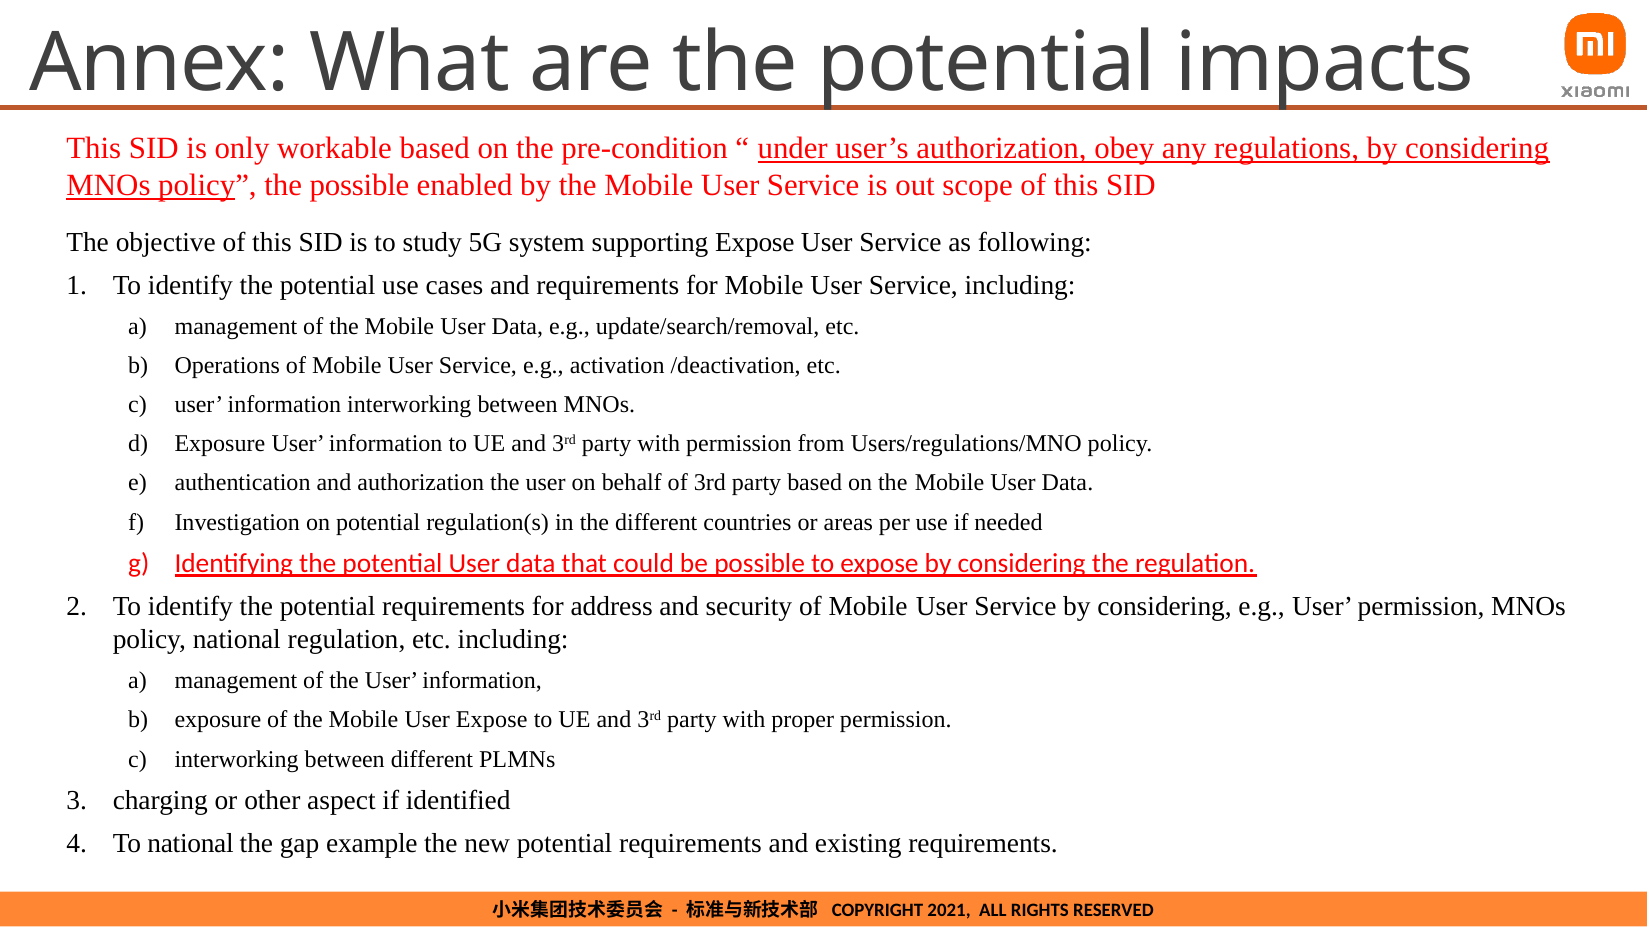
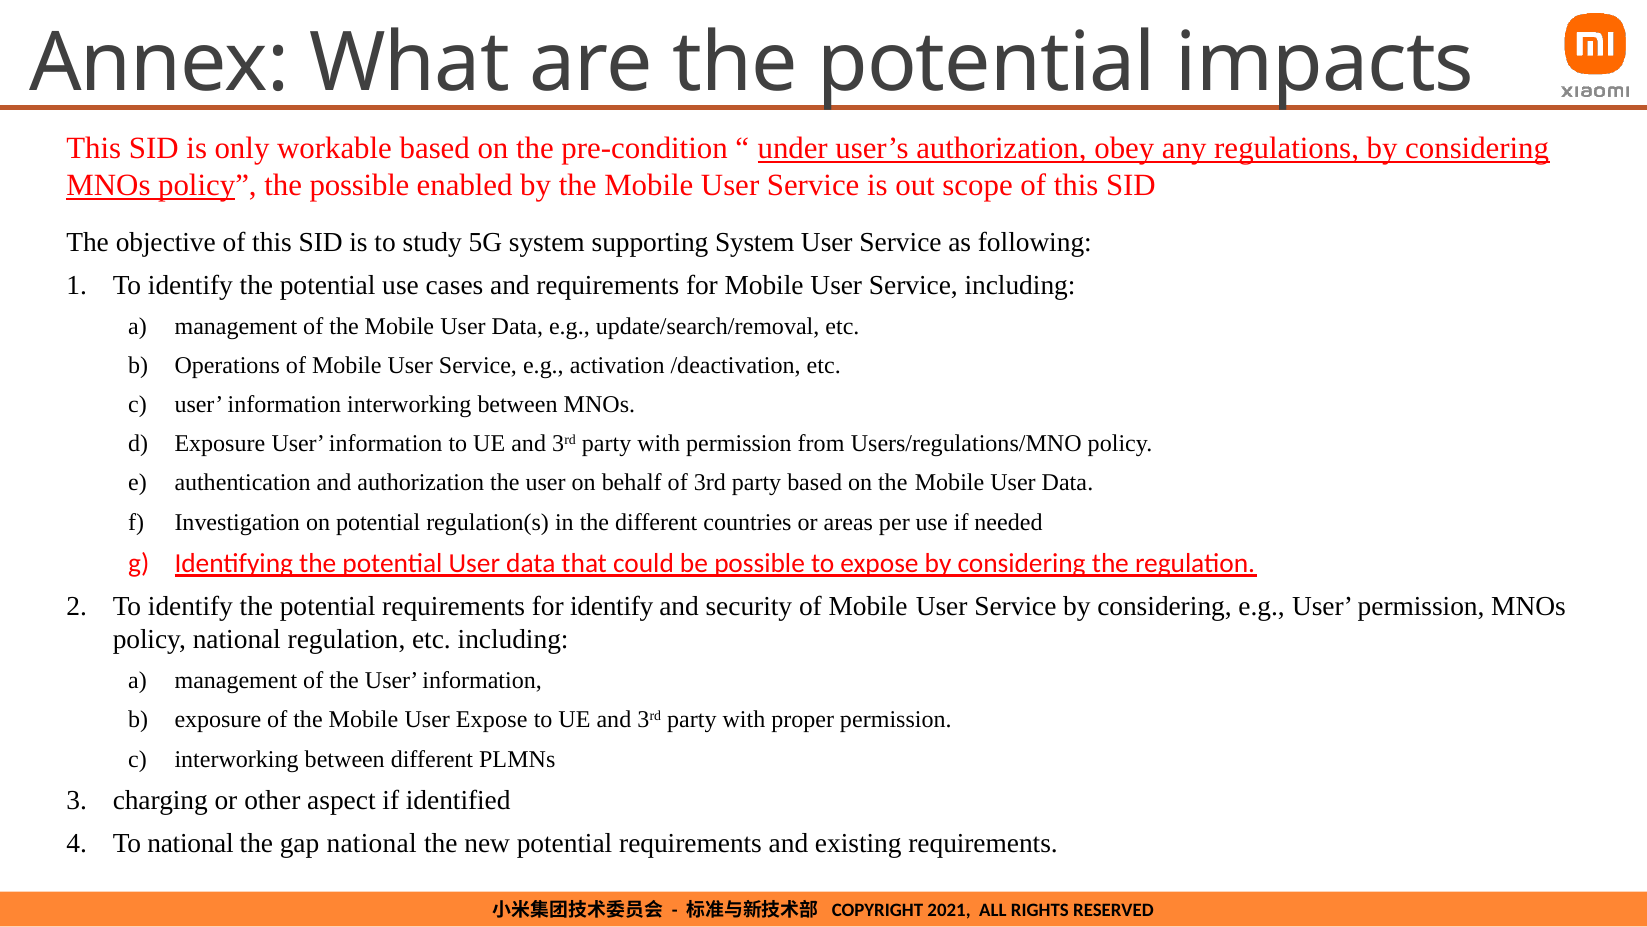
supporting Expose: Expose -> System (755, 242)
for address: address -> identify (612, 607)
gap example: example -> national (372, 843)
